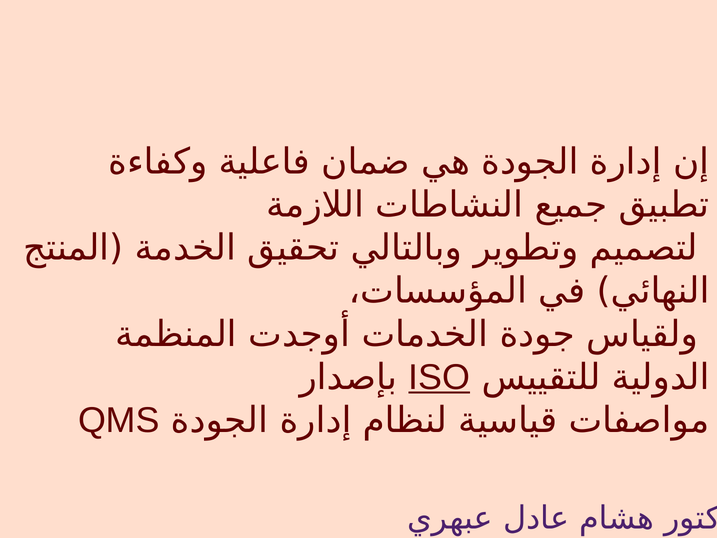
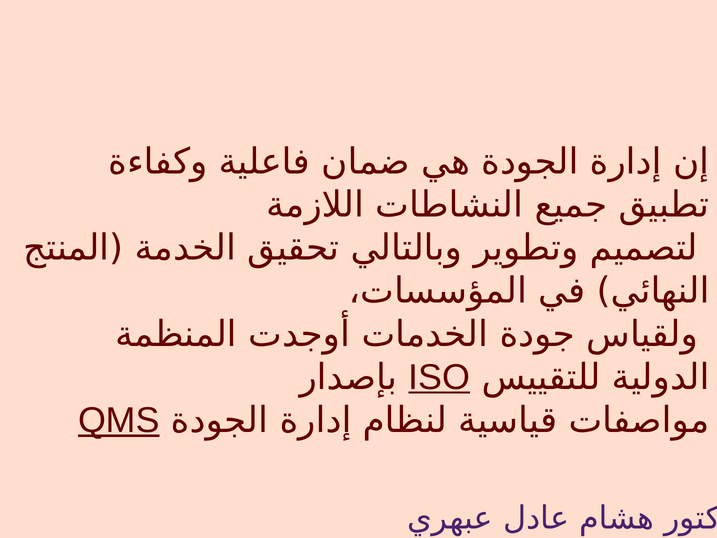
QMS underline: none -> present (119, 420)
